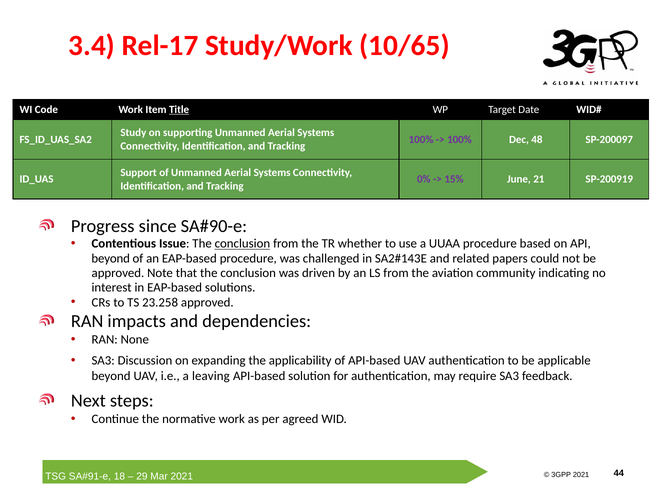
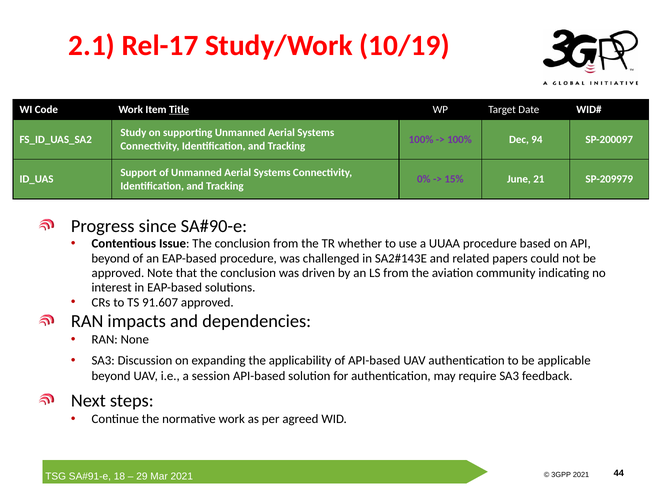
3.4: 3.4 -> 2.1 (92, 45)
10/65: 10/65 -> 10/19 (405, 45)
48: 48 -> 94 (537, 139)
SP-200919: SP-200919 -> SP-209979 (609, 179)
conclusion underline: present -> none (242, 244)
23.258: 23.258 -> 91.607 (160, 302)
leaving: leaving -> session (211, 376)
